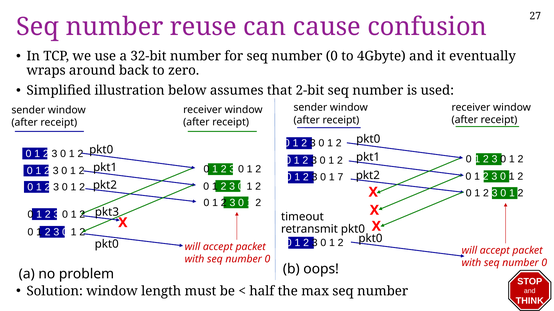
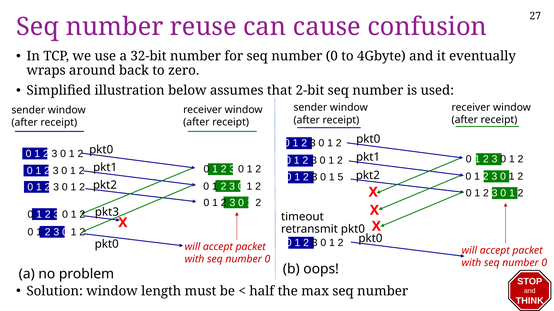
7: 7 -> 5 (340, 178)
